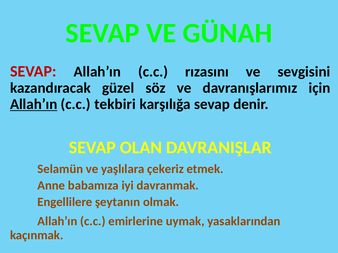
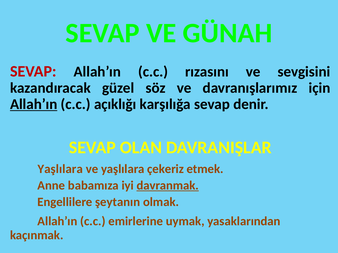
tekbiri: tekbiri -> açıklığı (115, 104)
Selamün: Selamün -> Yaşlılara (60, 169)
davranmak underline: none -> present (168, 186)
